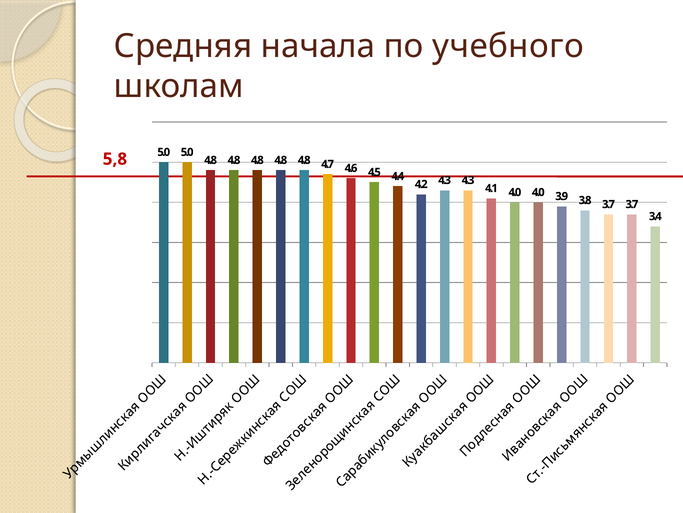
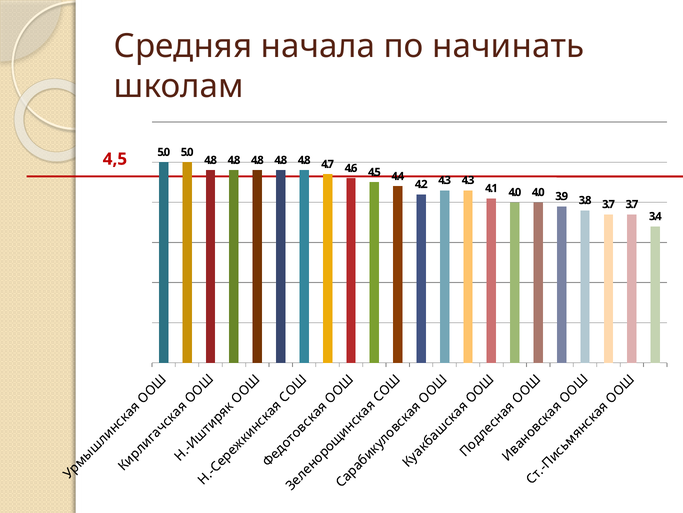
учебного: учебного -> начинать (508, 46)
5,8: 5,8 -> 4,5 (115, 159)
